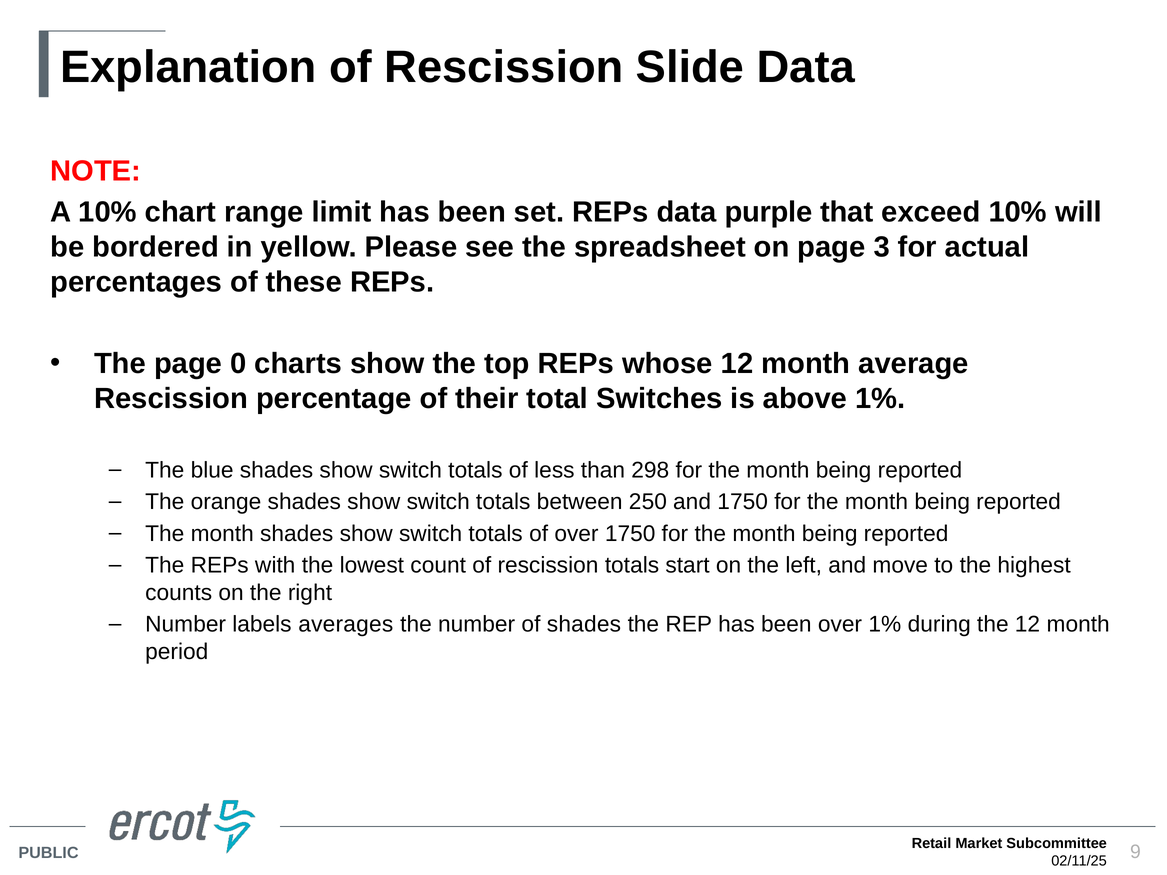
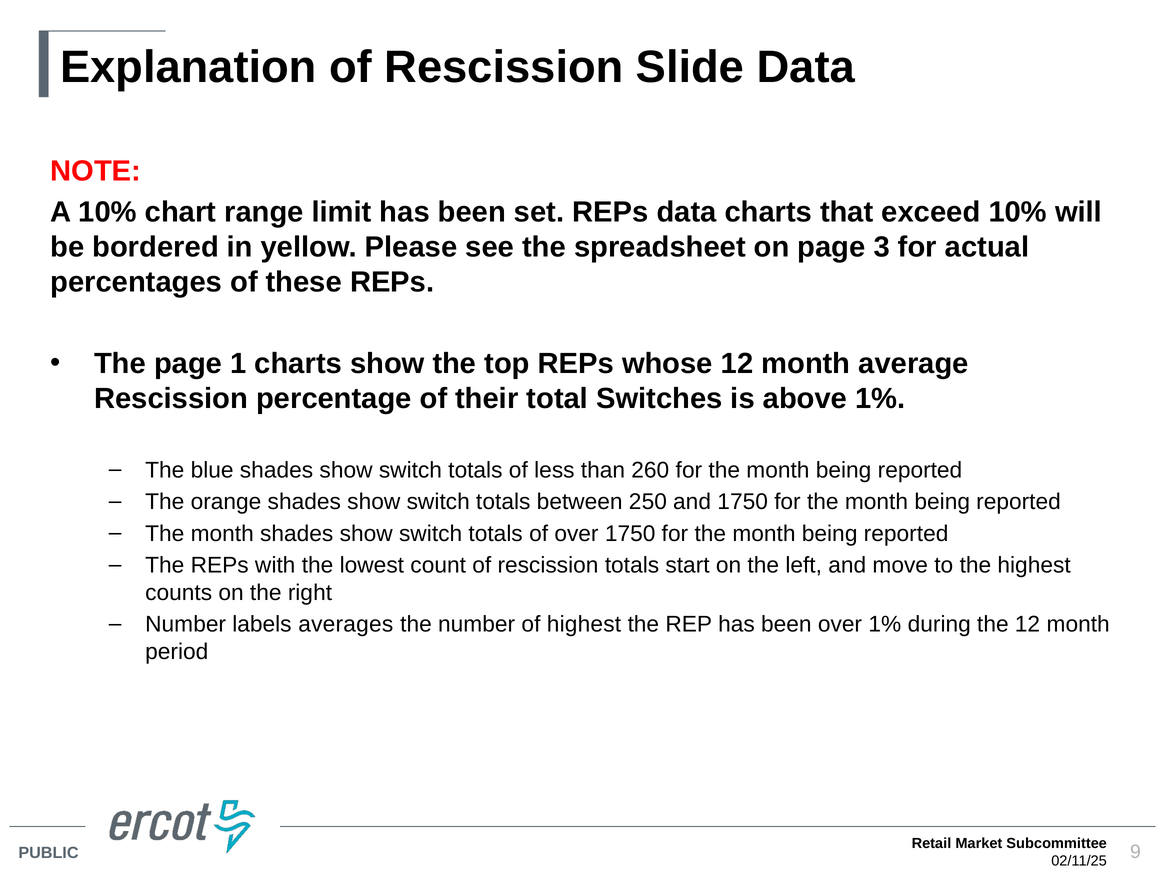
data purple: purple -> charts (768, 212)
0: 0 -> 1 (238, 364)
298: 298 -> 260 (650, 470)
of shades: shades -> highest (584, 625)
